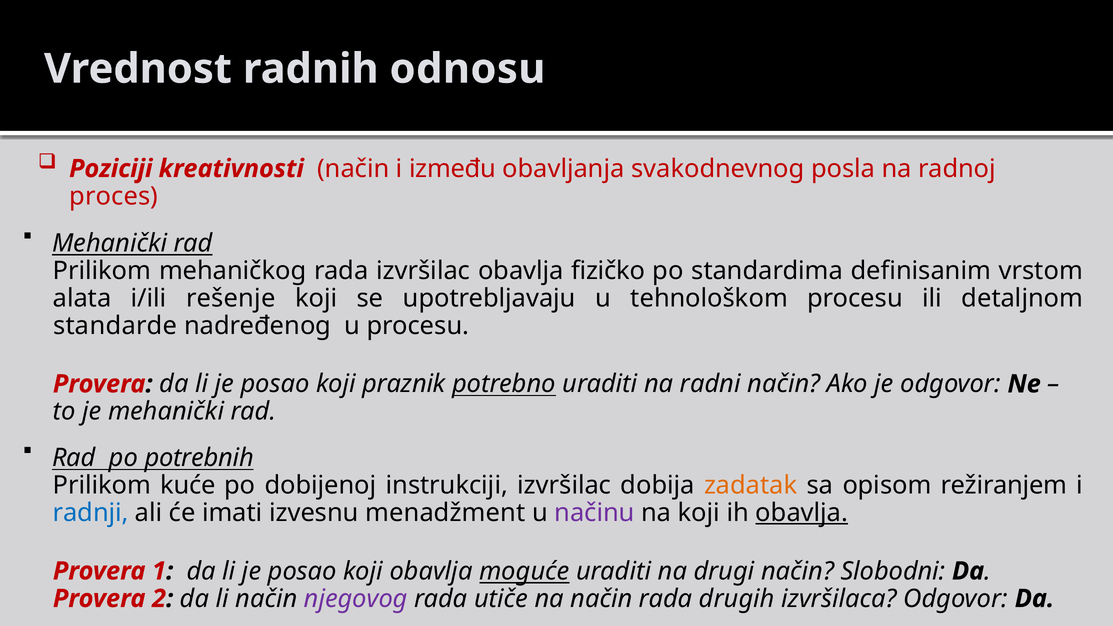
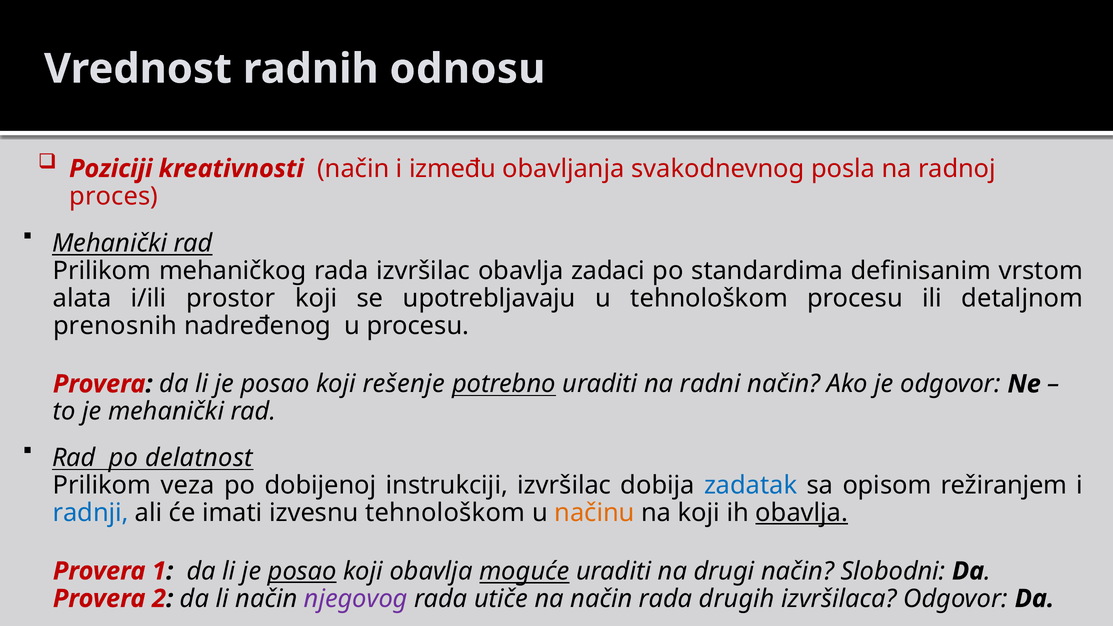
fizičko: fizičko -> zadaci (608, 271)
rešenje: rešenje -> prostor (231, 298)
standarde: standarde -> prenosnih (115, 326)
praznik: praznik -> rešenje (404, 384)
potrebnih: potrebnih -> delatnost (199, 458)
kuće: kuće -> veza (188, 485)
zadatak colour: orange -> blue (751, 485)
izvesnu menadžment: menadžment -> tehnološkom (445, 513)
načinu colour: purple -> orange (595, 513)
posao underline: none -> present (302, 571)
